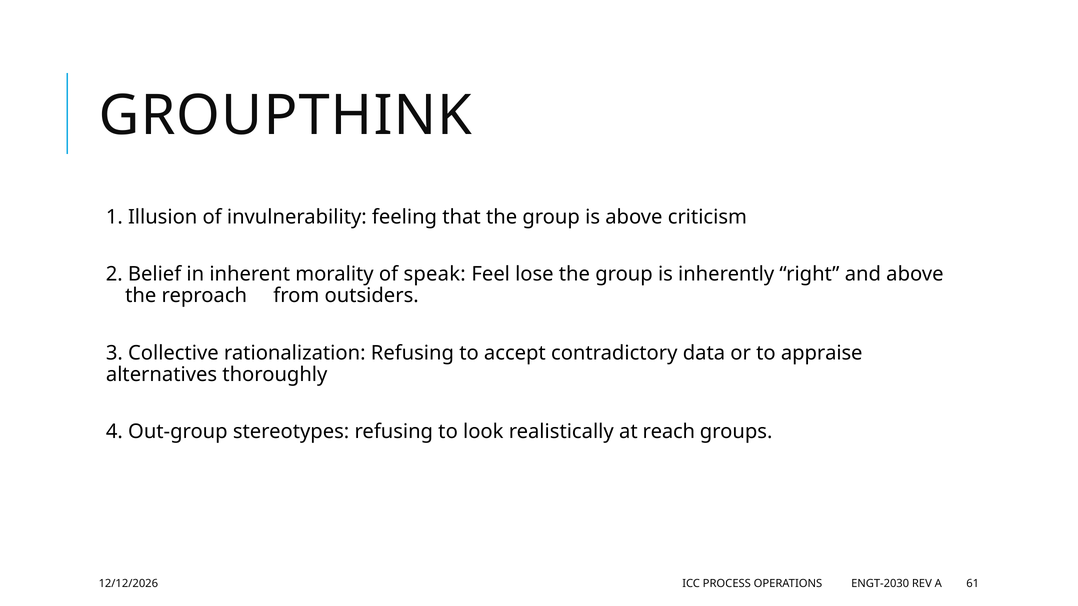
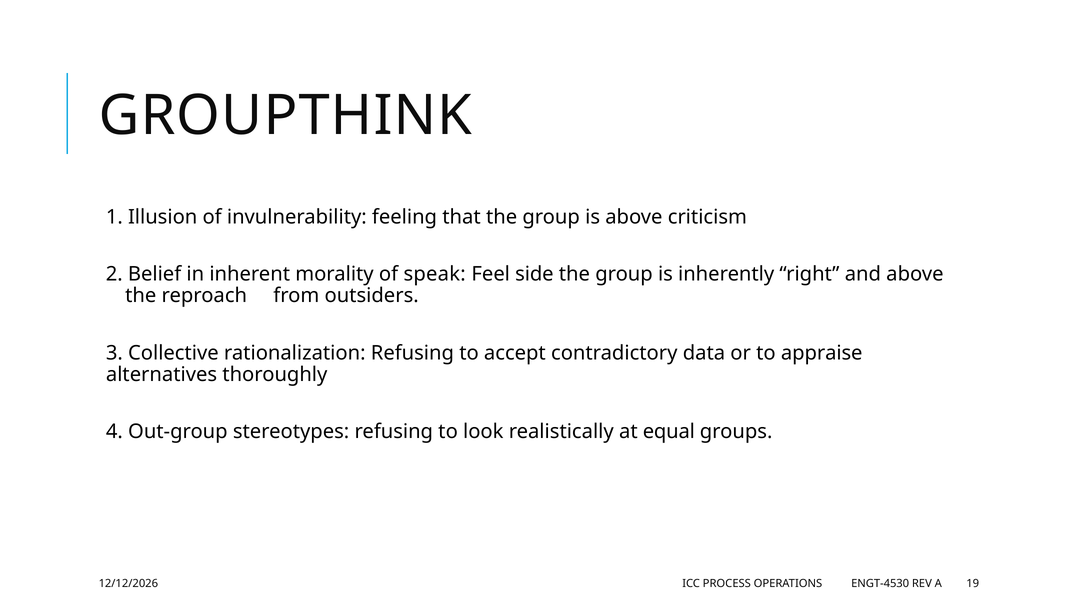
lose: lose -> side (534, 274)
reach: reach -> equal (669, 432)
ENGT-2030: ENGT-2030 -> ENGT-4530 (880, 584)
61: 61 -> 19 (973, 584)
